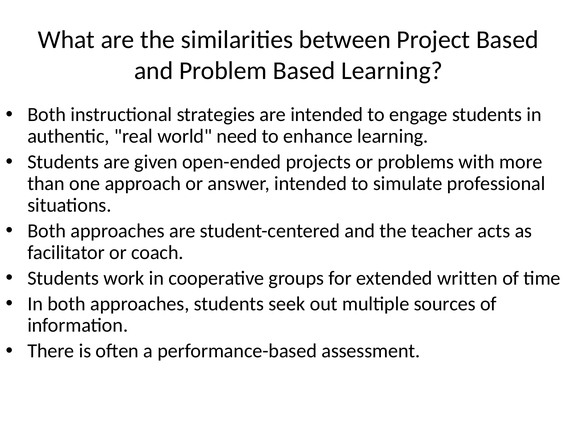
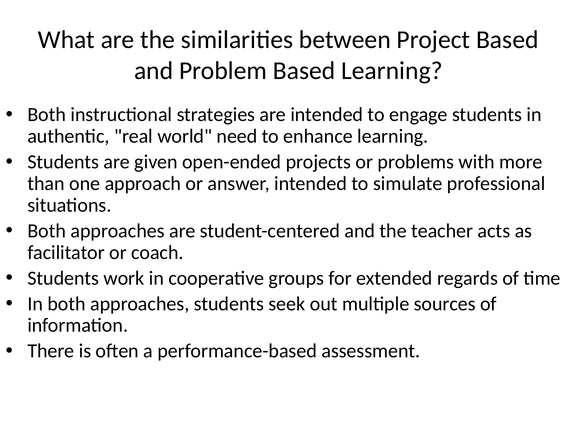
written: written -> regards (467, 278)
